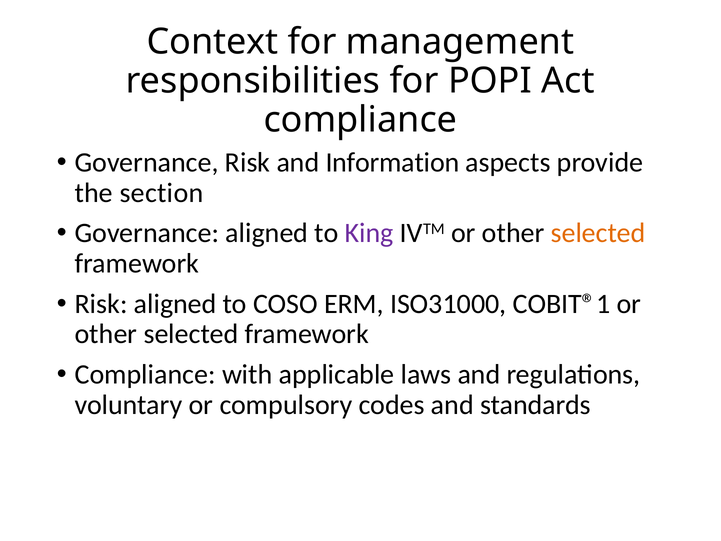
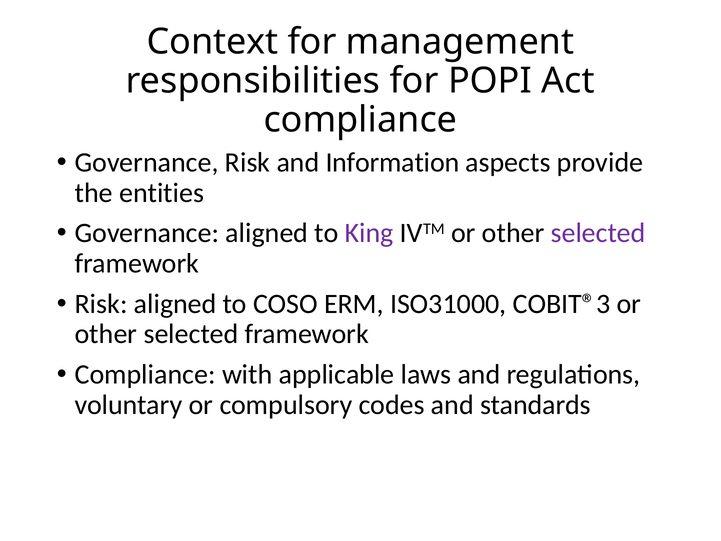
section: section -> entities (162, 193)
selected colour: orange -> purple (598, 233)
COBIT®1: COBIT®1 -> COBIT®3 (562, 304)
